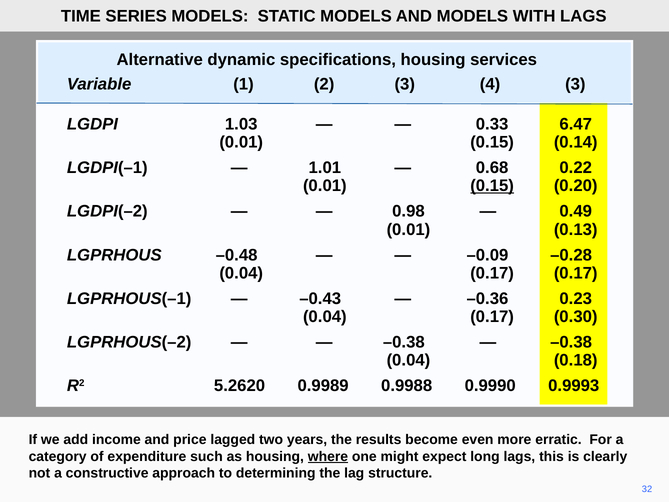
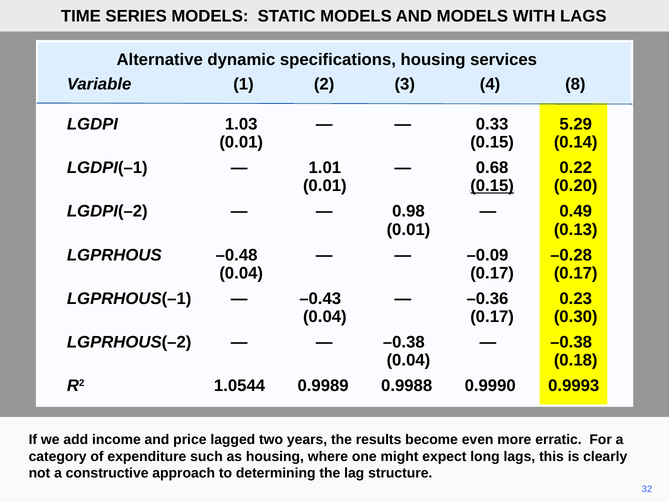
4 3: 3 -> 8 (575, 84)
6.47: 6.47 -> 5.29 (576, 124)
5.2620: 5.2620 -> 1.0544 (240, 386)
where underline: present -> none (328, 456)
